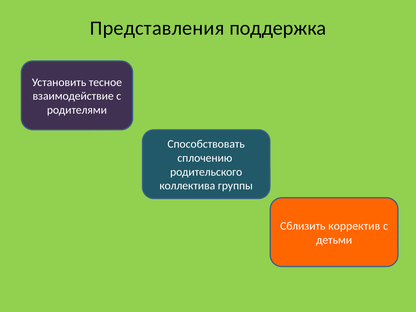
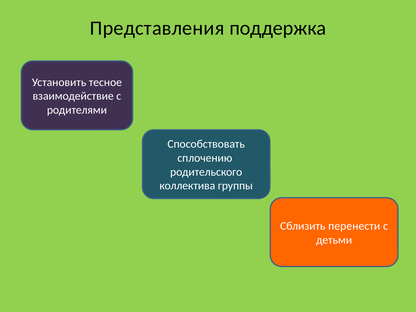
корректив: корректив -> перенести (354, 226)
